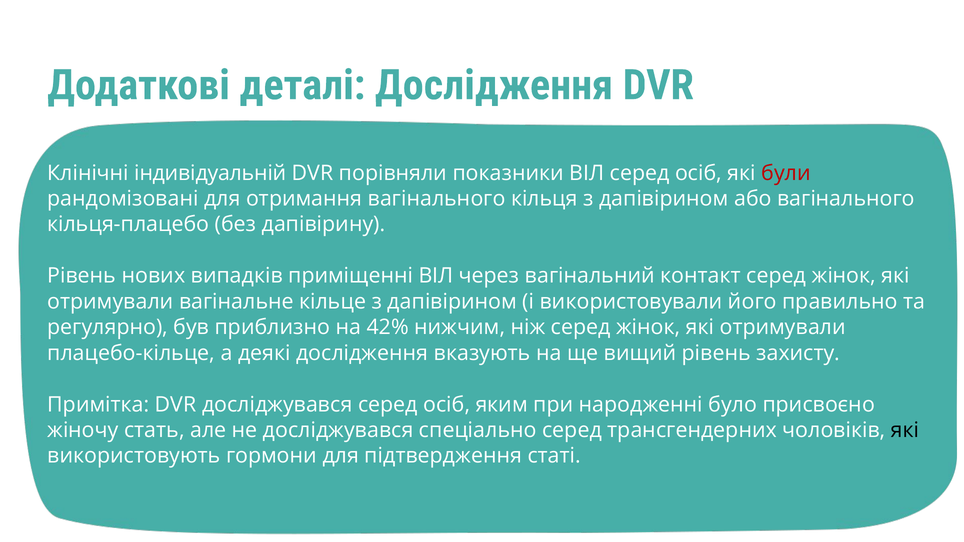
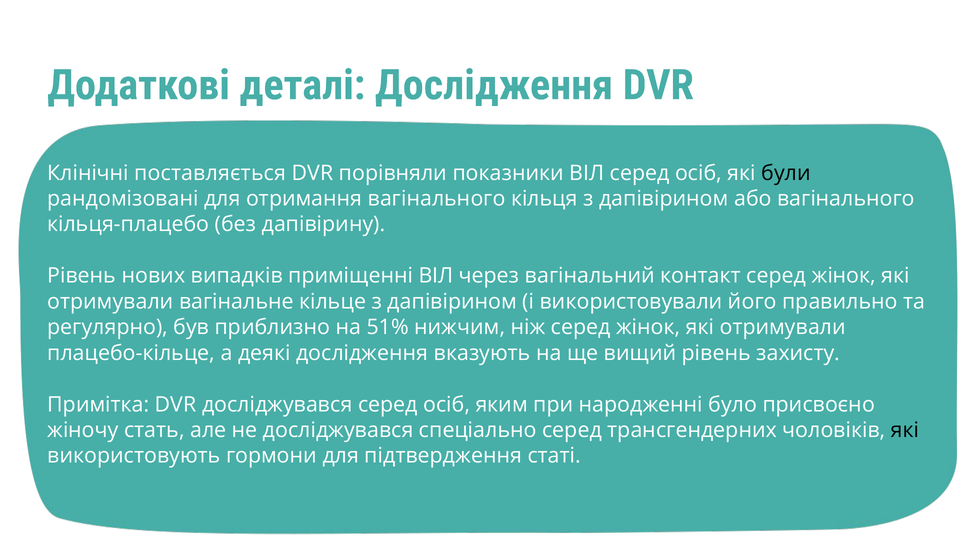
індивідуальній: індивідуальній -> поставляється (210, 173)
були colour: red -> black (786, 173)
42%: 42% -> 51% (388, 327)
